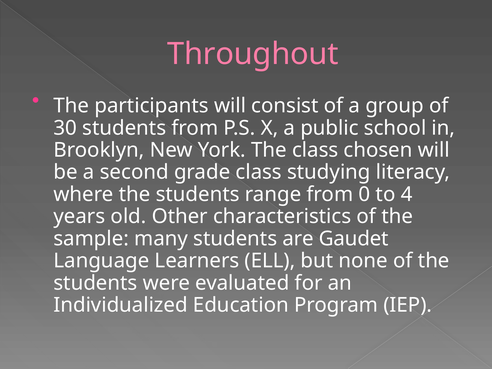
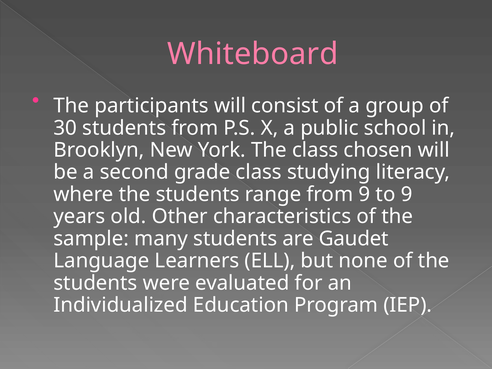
Throughout: Throughout -> Whiteboard (253, 54)
from 0: 0 -> 9 (364, 194)
to 4: 4 -> 9 (407, 194)
